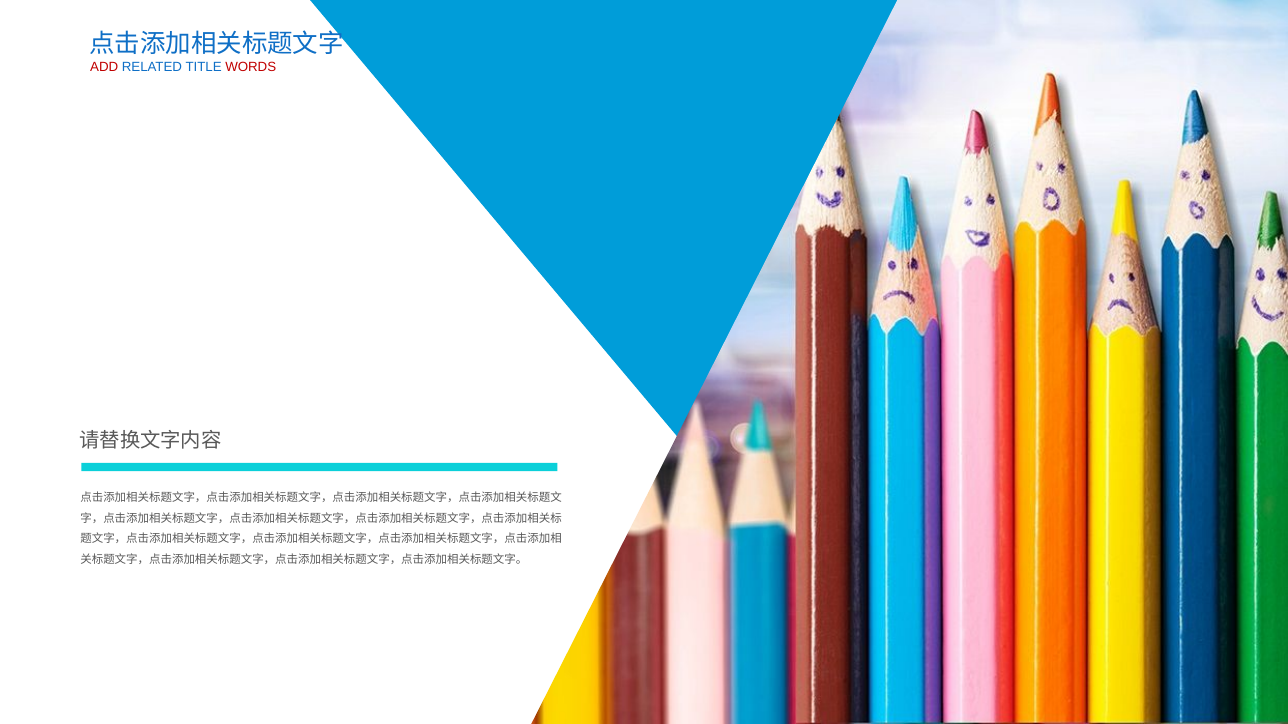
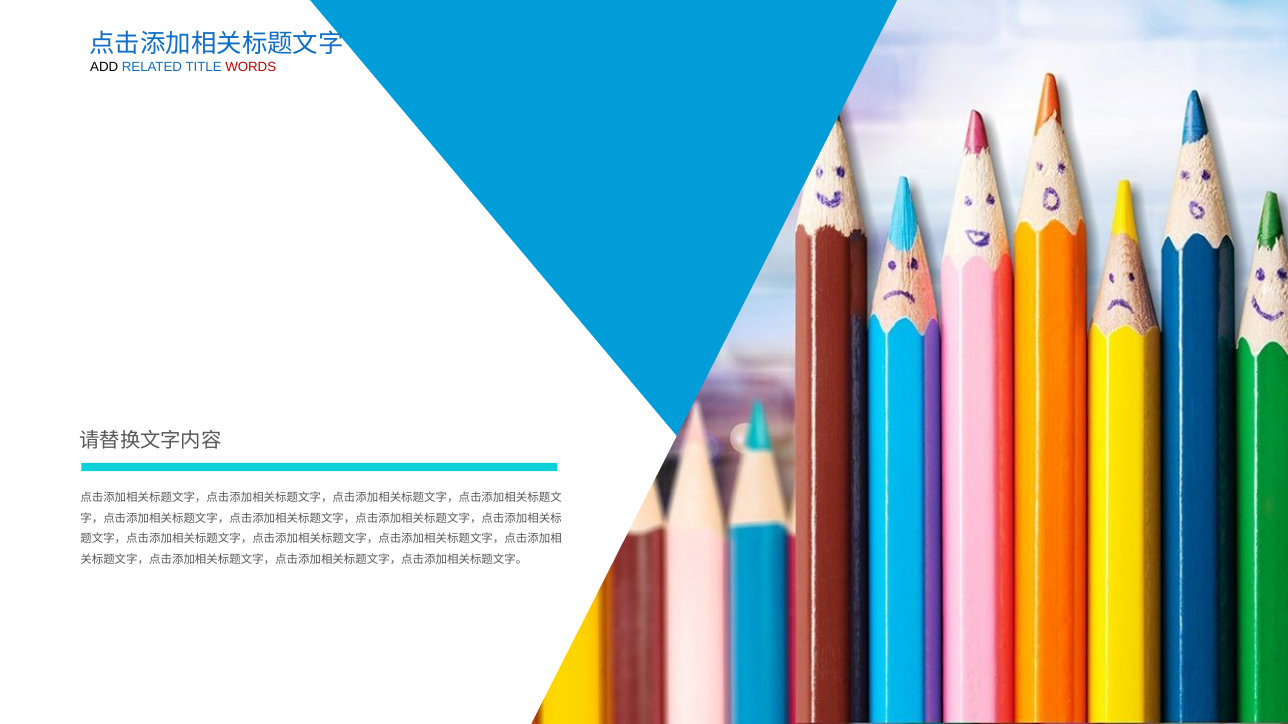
ADD colour: red -> black (104, 68)
